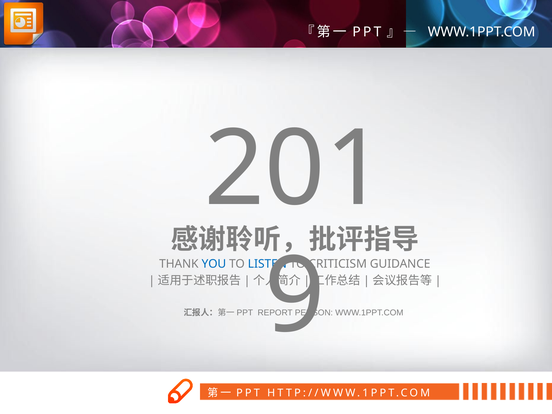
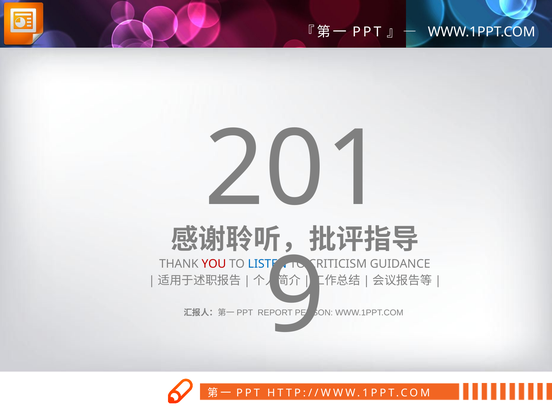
YOU colour: blue -> red (214, 264)
